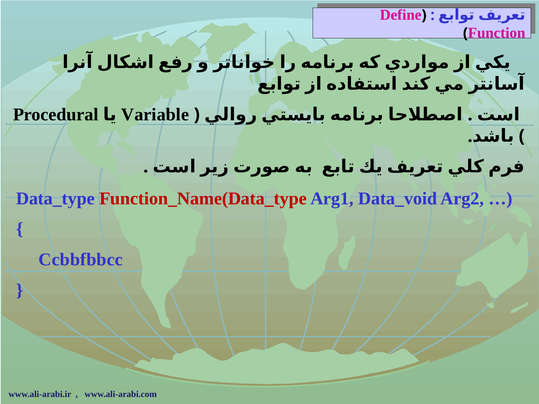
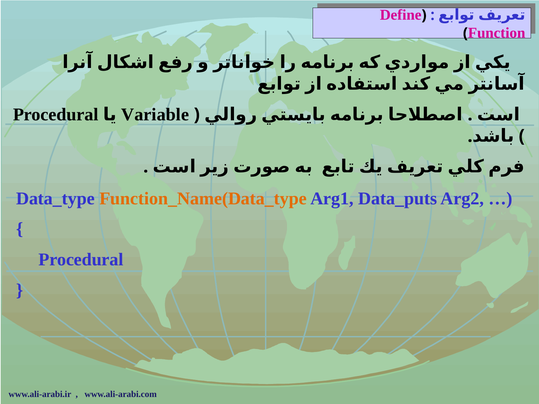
Function_Name(Data_type colour: red -> orange (203, 199)
Data_void: Data_void -> Data_puts (398, 199)
Ccbbfbbcc: Ccbbfbbcc -> Procedural (81, 260)
